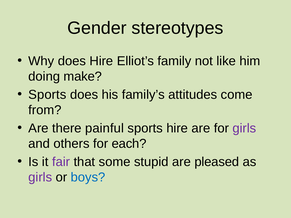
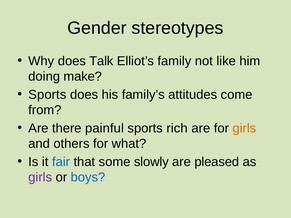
does Hire: Hire -> Talk (101, 61)
sports hire: hire -> rich (177, 128)
girls colour: purple -> orange (244, 128)
each: each -> what (129, 144)
fair colour: purple -> blue (61, 162)
stupid: stupid -> slowly (151, 162)
